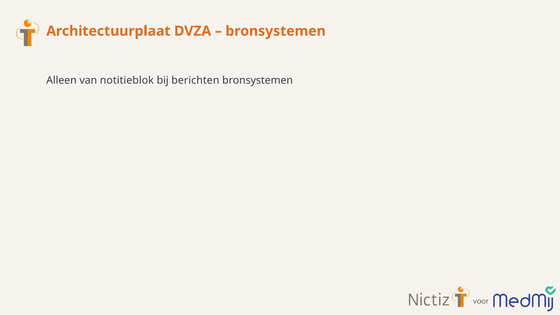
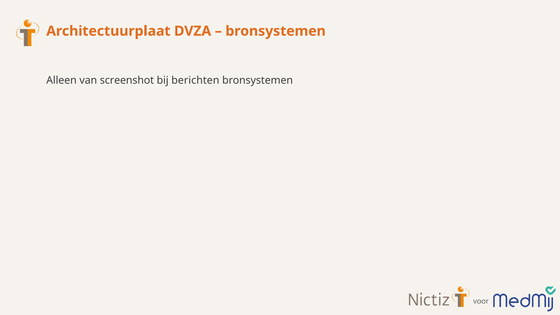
notitieblok: notitieblok -> screenshot (127, 80)
